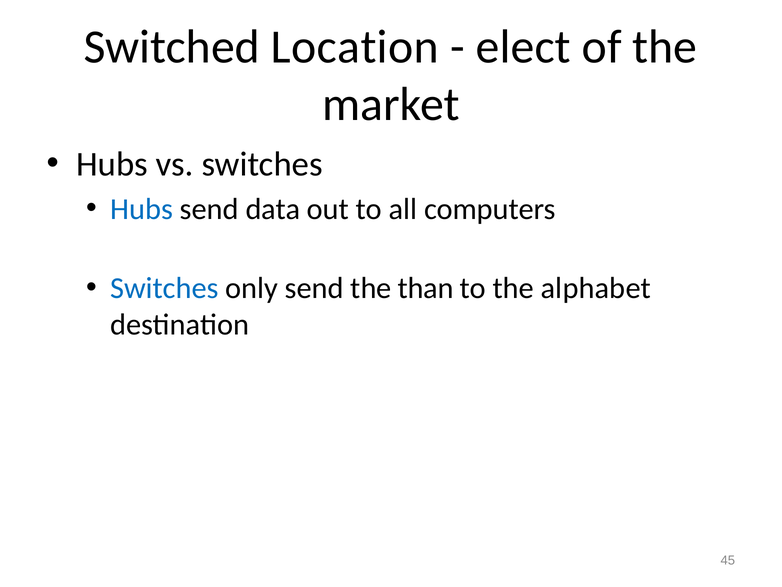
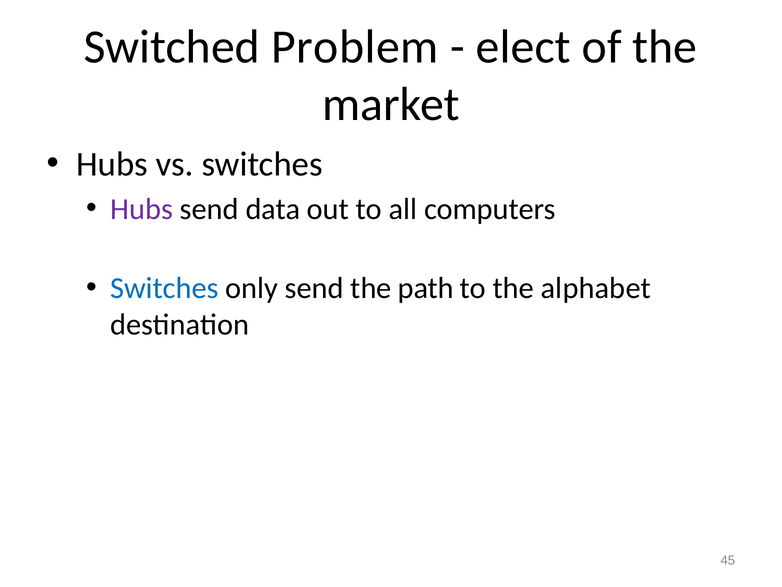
Location: Location -> Problem (355, 47)
Hubs colour: blue -> purple (142, 209)
than: than -> path (426, 288)
